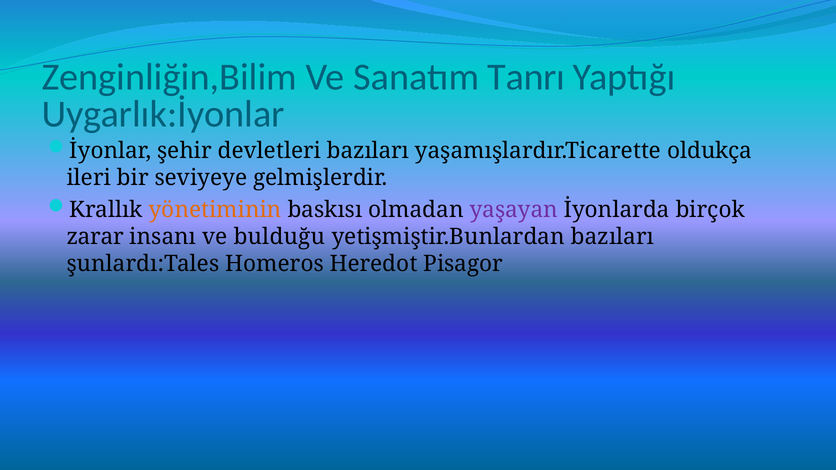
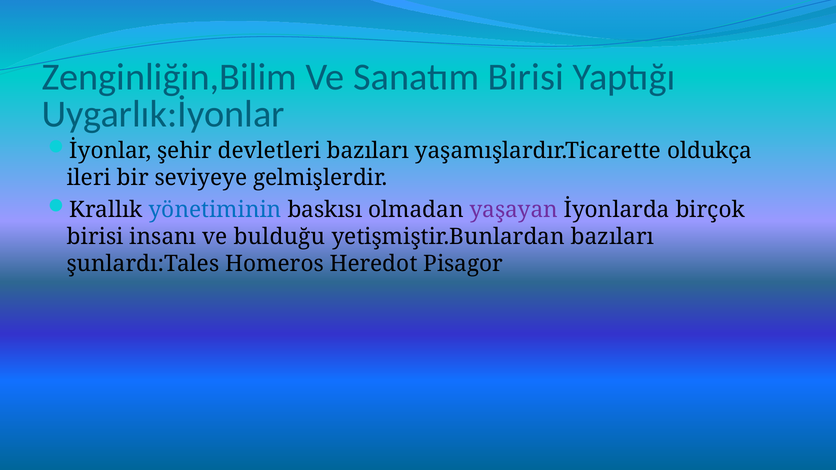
Sanatım Tanrı: Tanrı -> Birisi (526, 77)
yönetiminin colour: orange -> blue (215, 210)
zarar: zarar -> birisi (95, 237)
